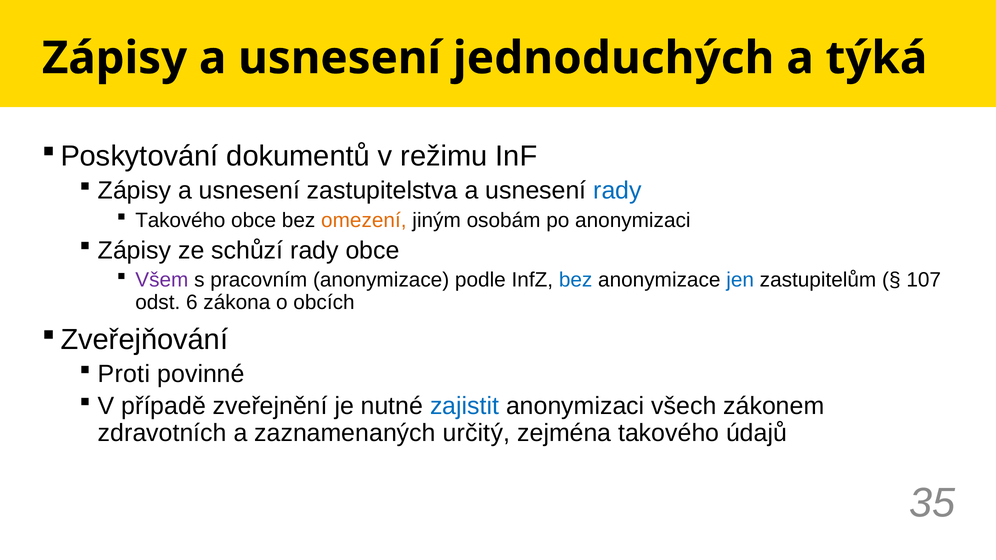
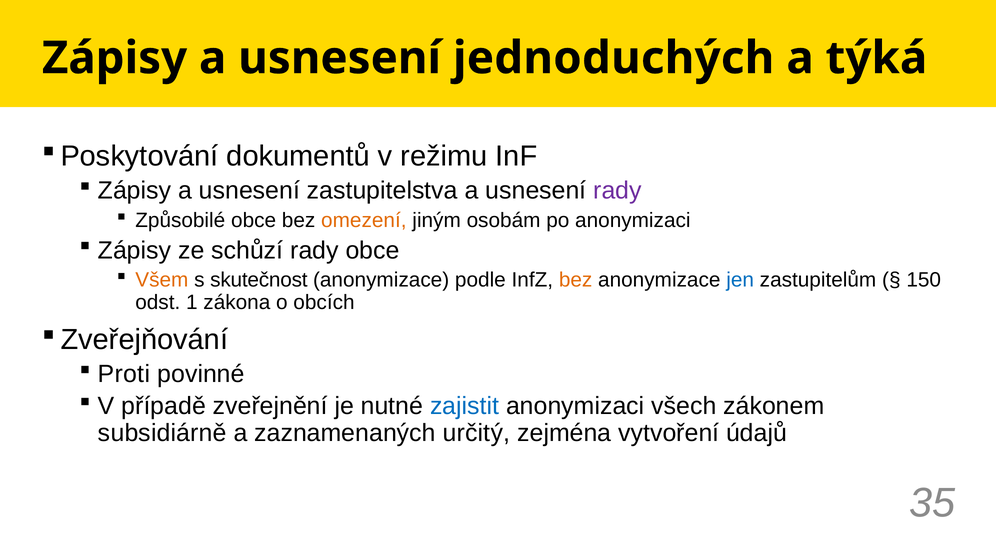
rady colour: blue -> purple (618, 191)
Takového: Takového -> Způsobilé (180, 221)
Všem colour: purple -> orange (162, 280)
pracovním: pracovním -> skutečnost (259, 280)
bez colour: blue -> orange (576, 280)
107: 107 -> 150 (924, 280)
6: 6 -> 1 (192, 303)
zdravotních: zdravotních -> subsidiárně (162, 433)
zejména takového: takového -> vytvoření (669, 433)
